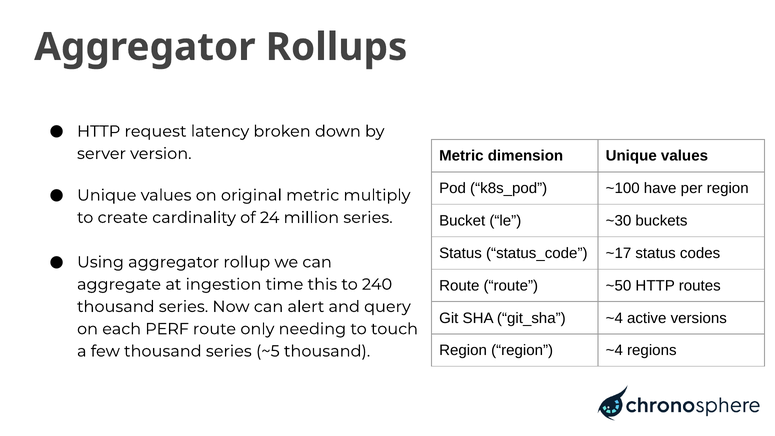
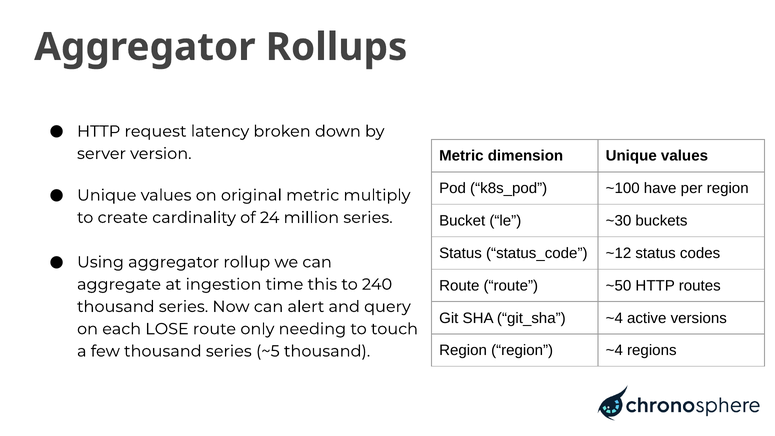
~17: ~17 -> ~12 (618, 253)
PERF: PERF -> LOSE (167, 329)
